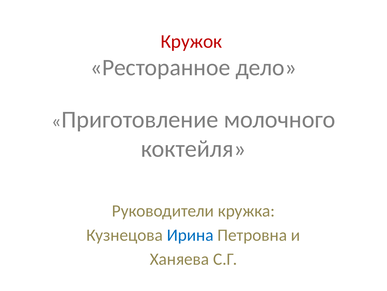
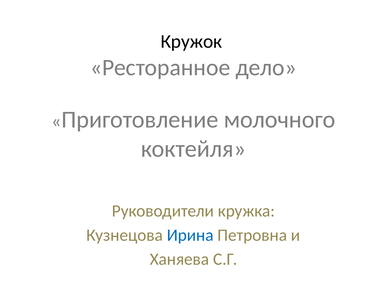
Кружок colour: red -> black (191, 41)
